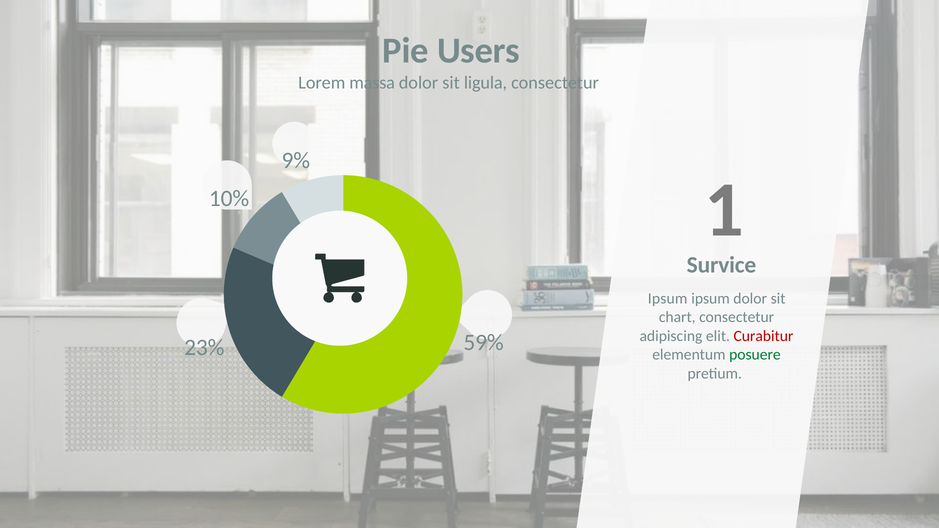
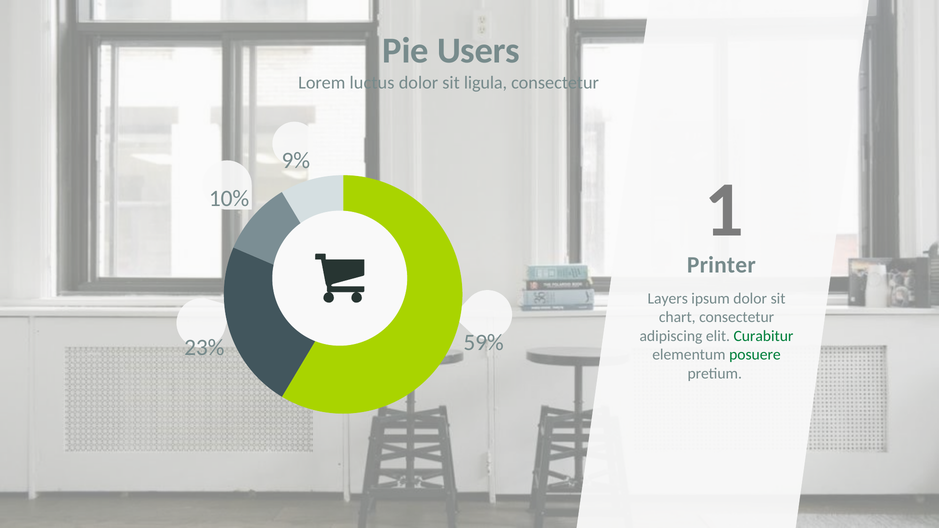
massa: massa -> luctus (372, 83)
Survice: Survice -> Printer (721, 265)
Ipsum: Ipsum -> Layers (668, 298)
Curabitur colour: red -> green (763, 336)
